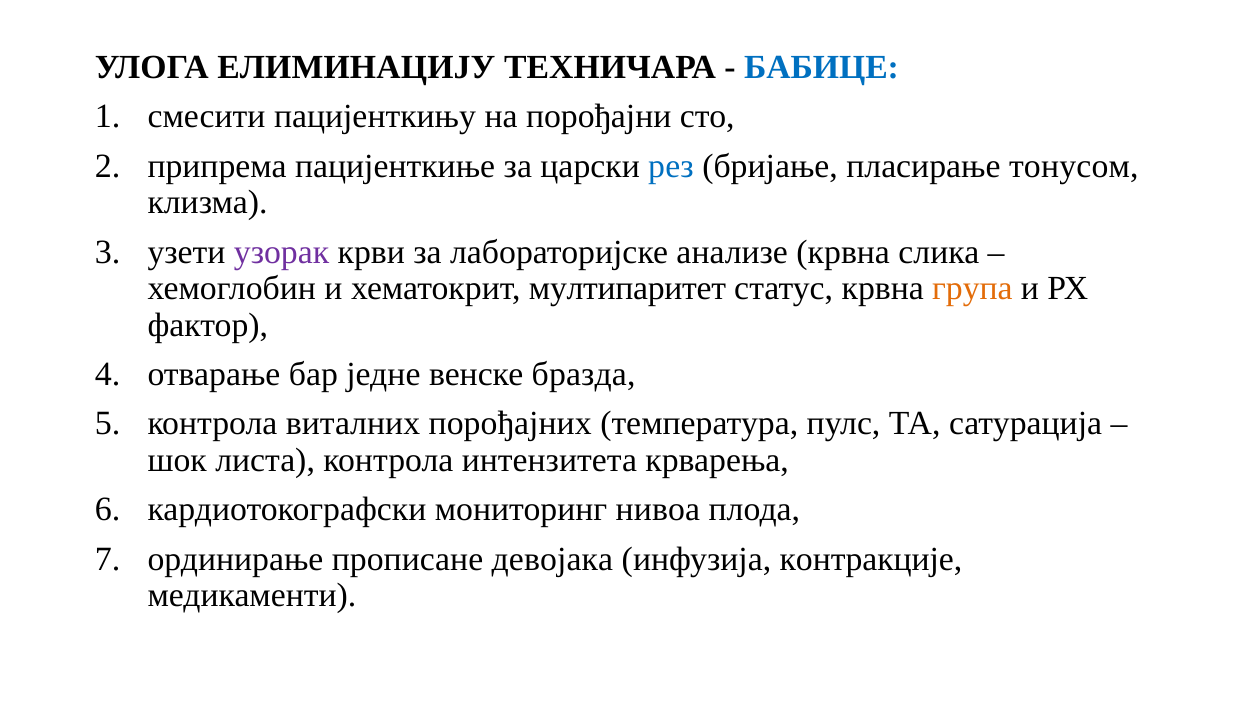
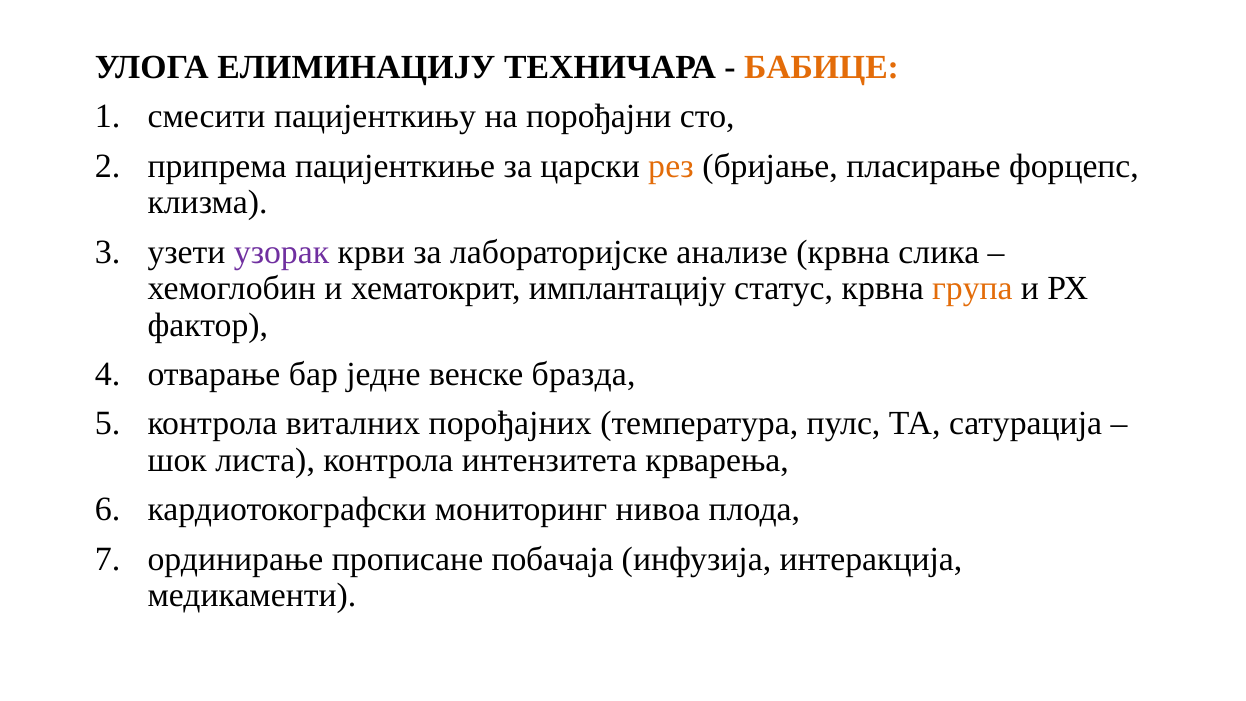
БАБИЦЕ colour: blue -> orange (822, 67)
рез colour: blue -> orange (671, 166)
тонусом: тонусом -> форцепс (1074, 166)
мултипаритет: мултипаритет -> имплантацију (627, 288)
девојака: девојака -> побачаја (553, 559)
контракције: контракције -> интеракција (871, 559)
